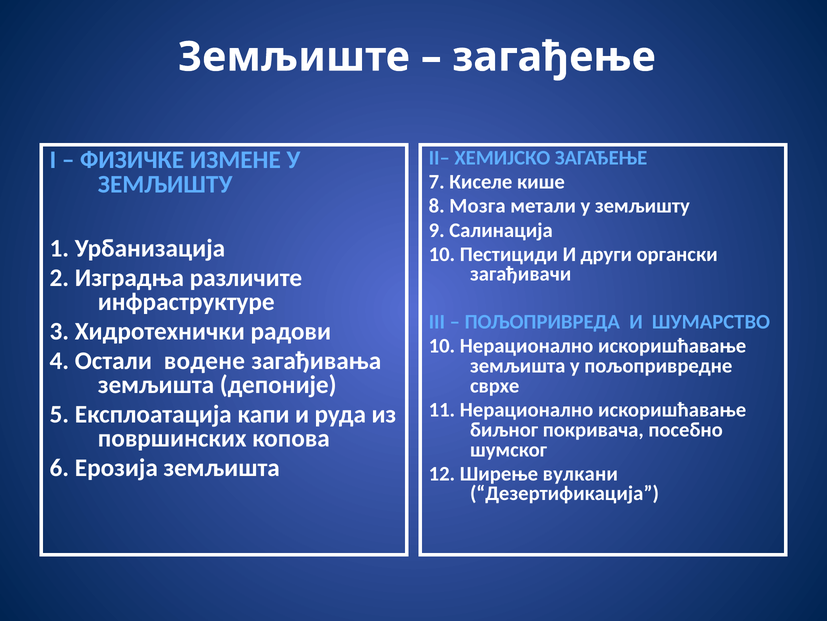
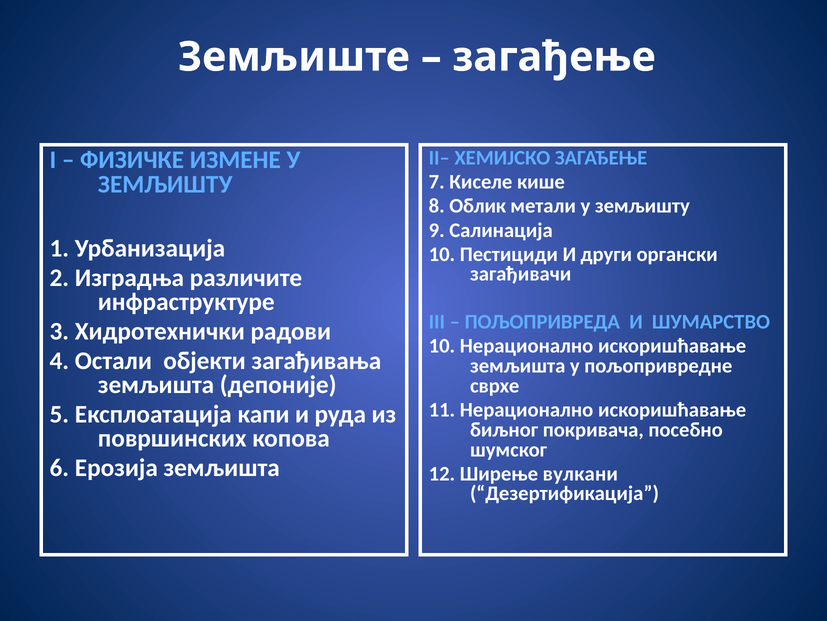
Мозга: Мозга -> Облик (478, 206)
водене: водене -> објекти (205, 360)
